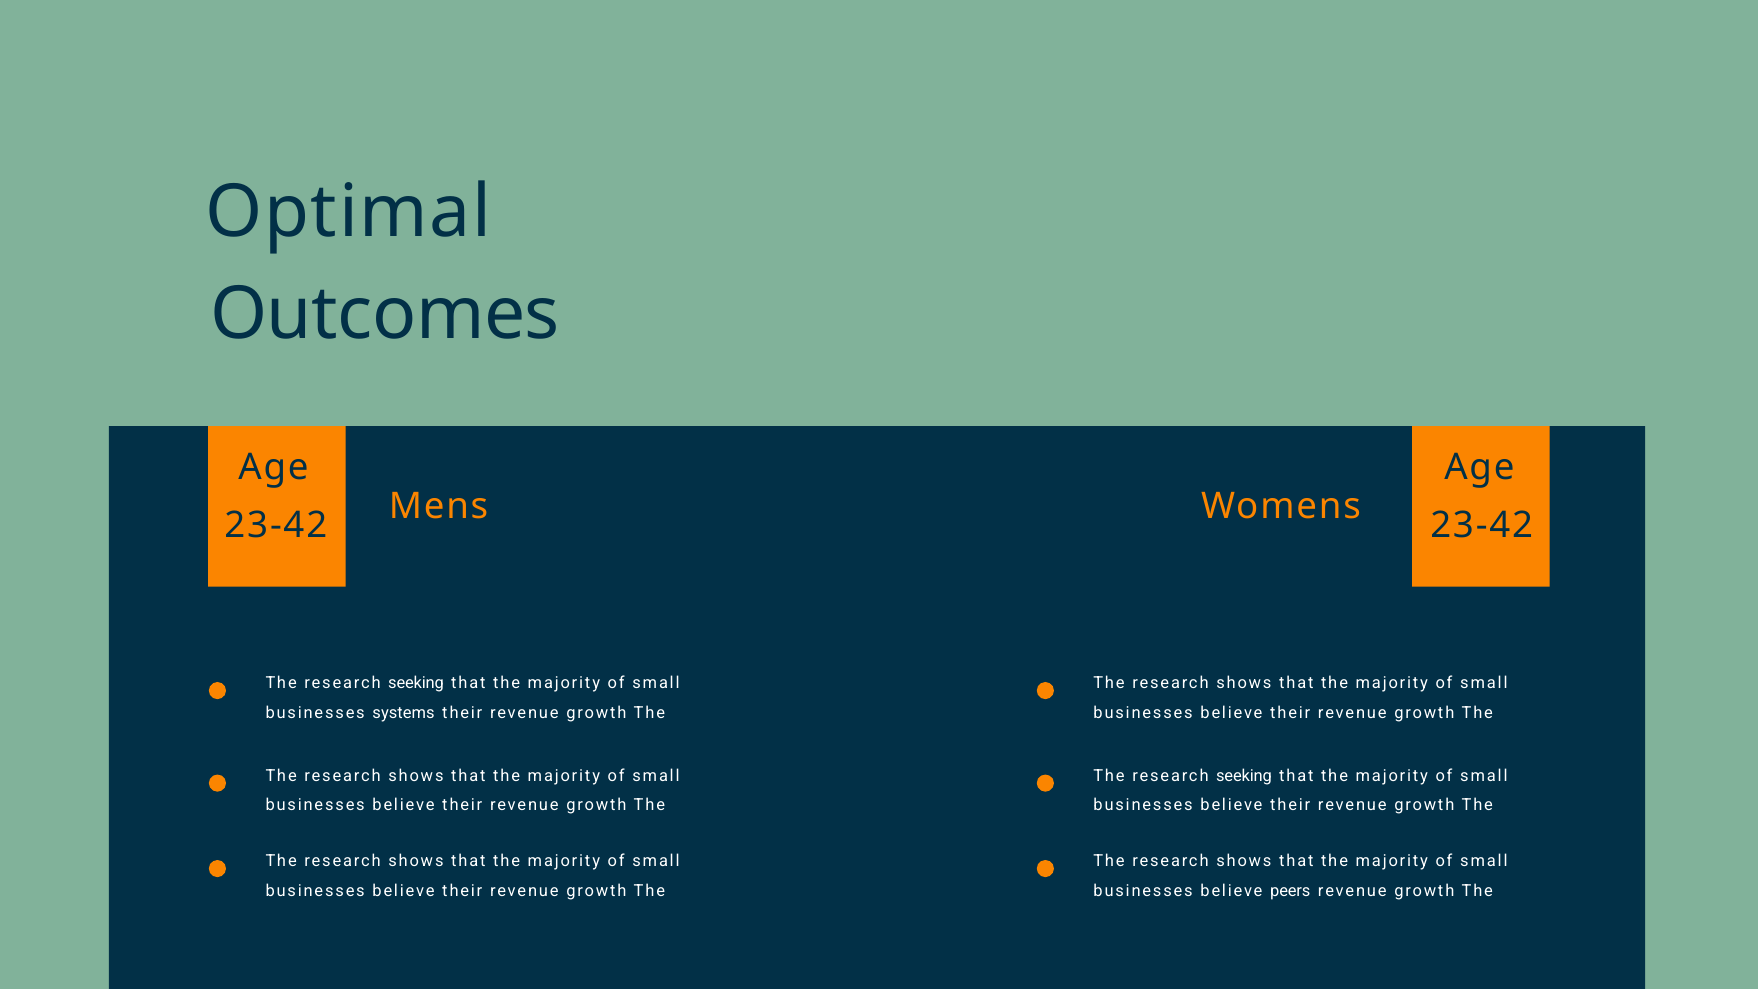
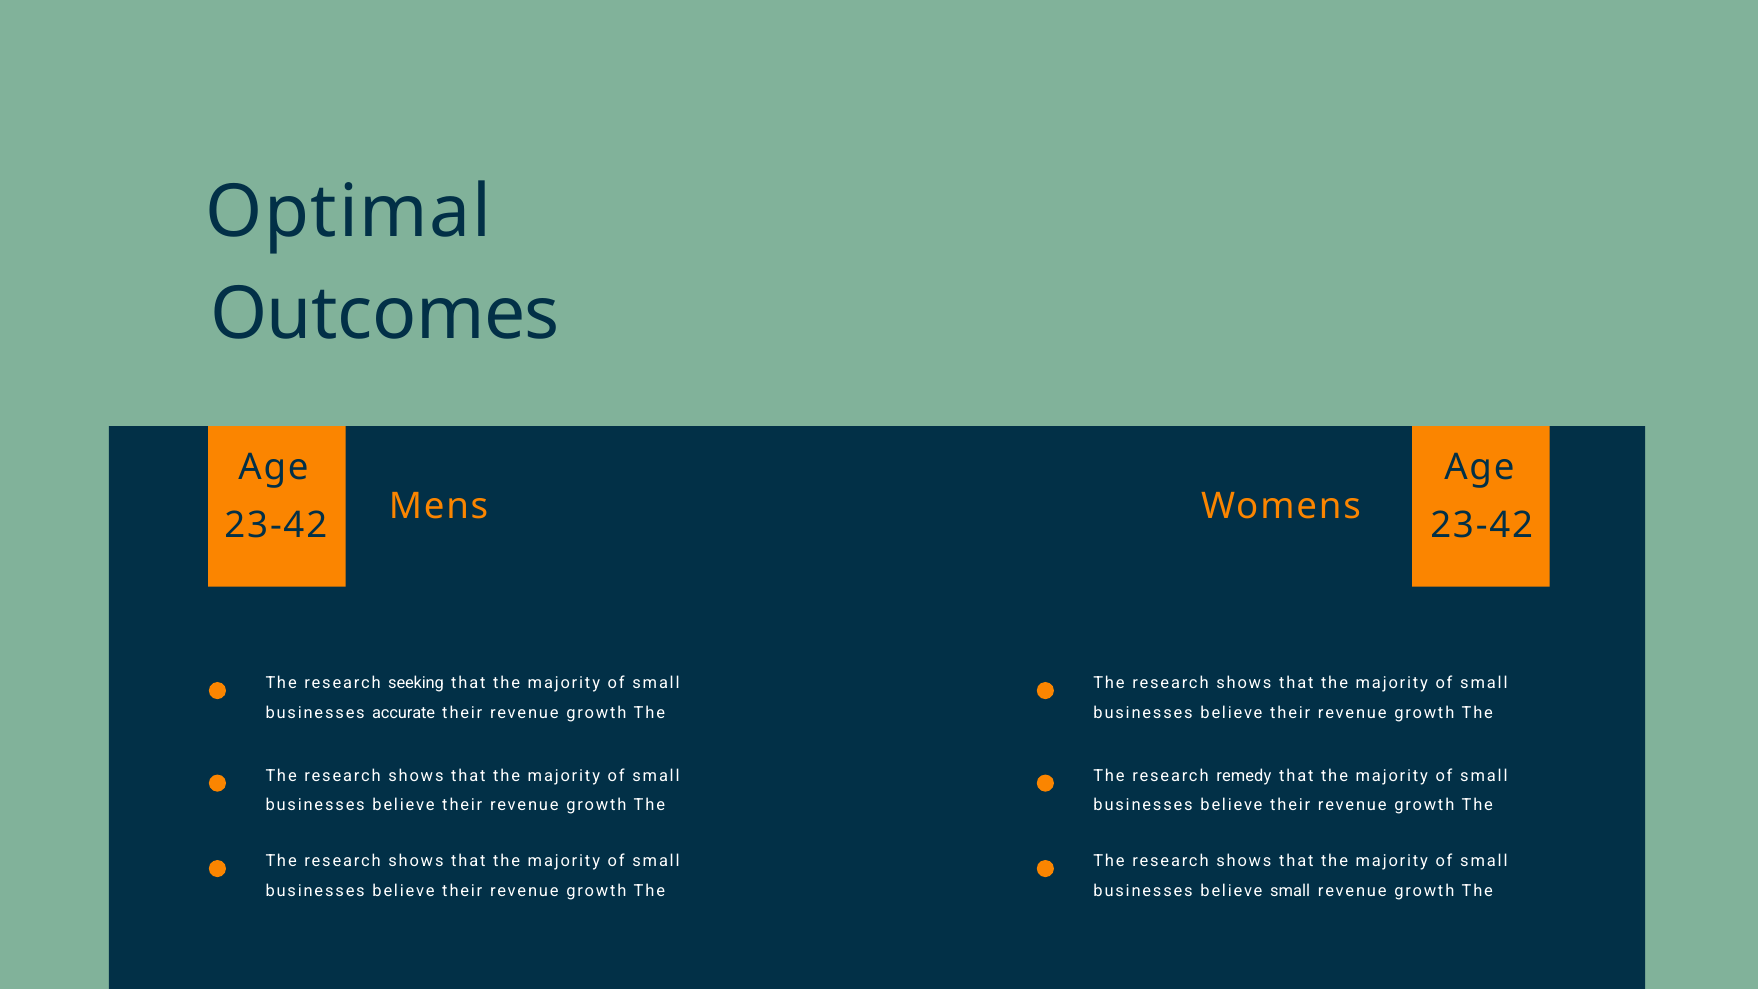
systems: systems -> accurate (404, 713)
seeking: seeking -> remedy (1244, 775)
believe peers: peers -> small (1290, 891)
